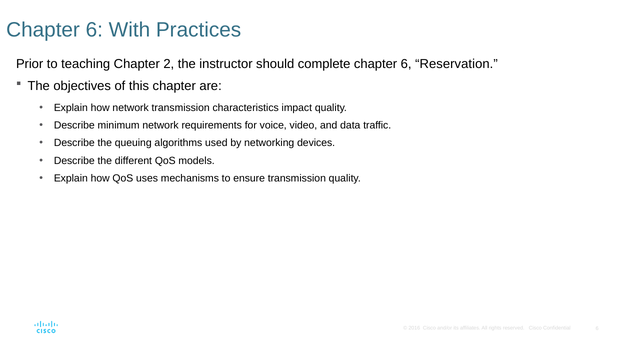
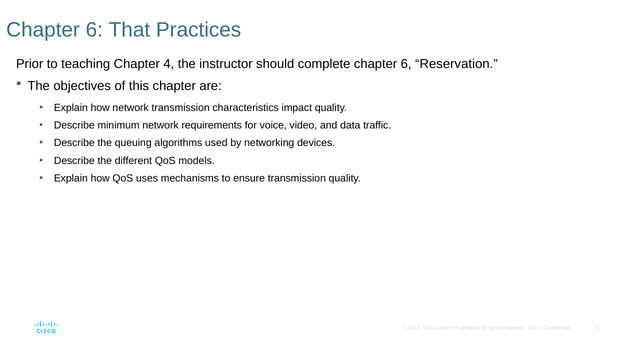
With: With -> That (129, 30)
2: 2 -> 4 (169, 64)
